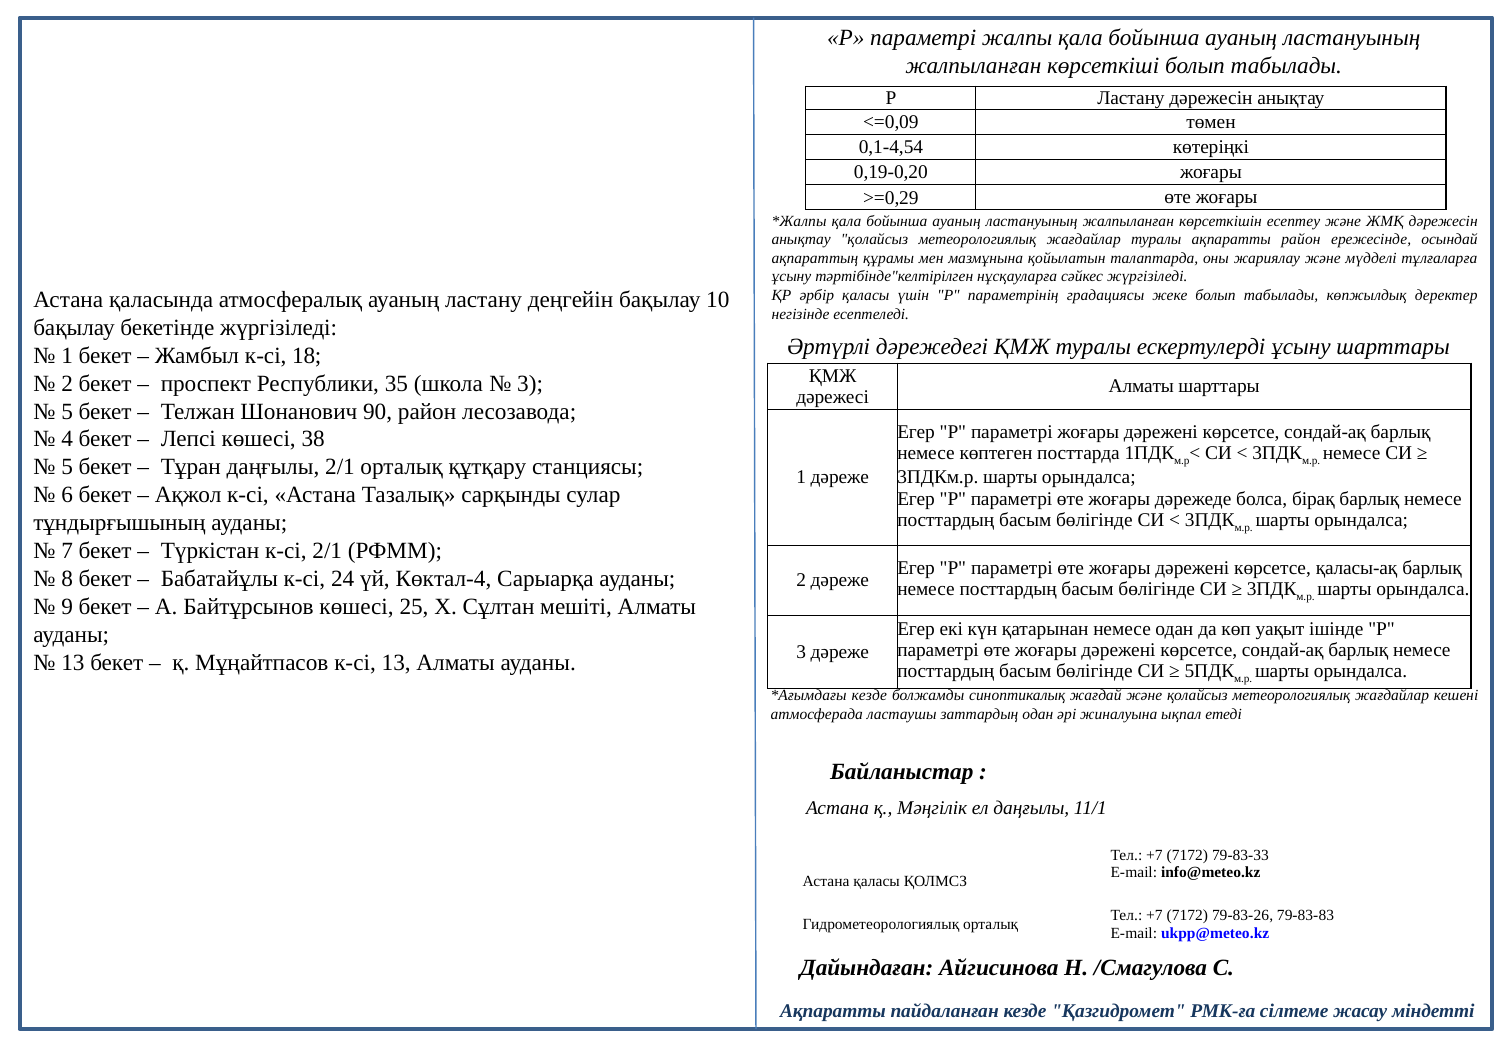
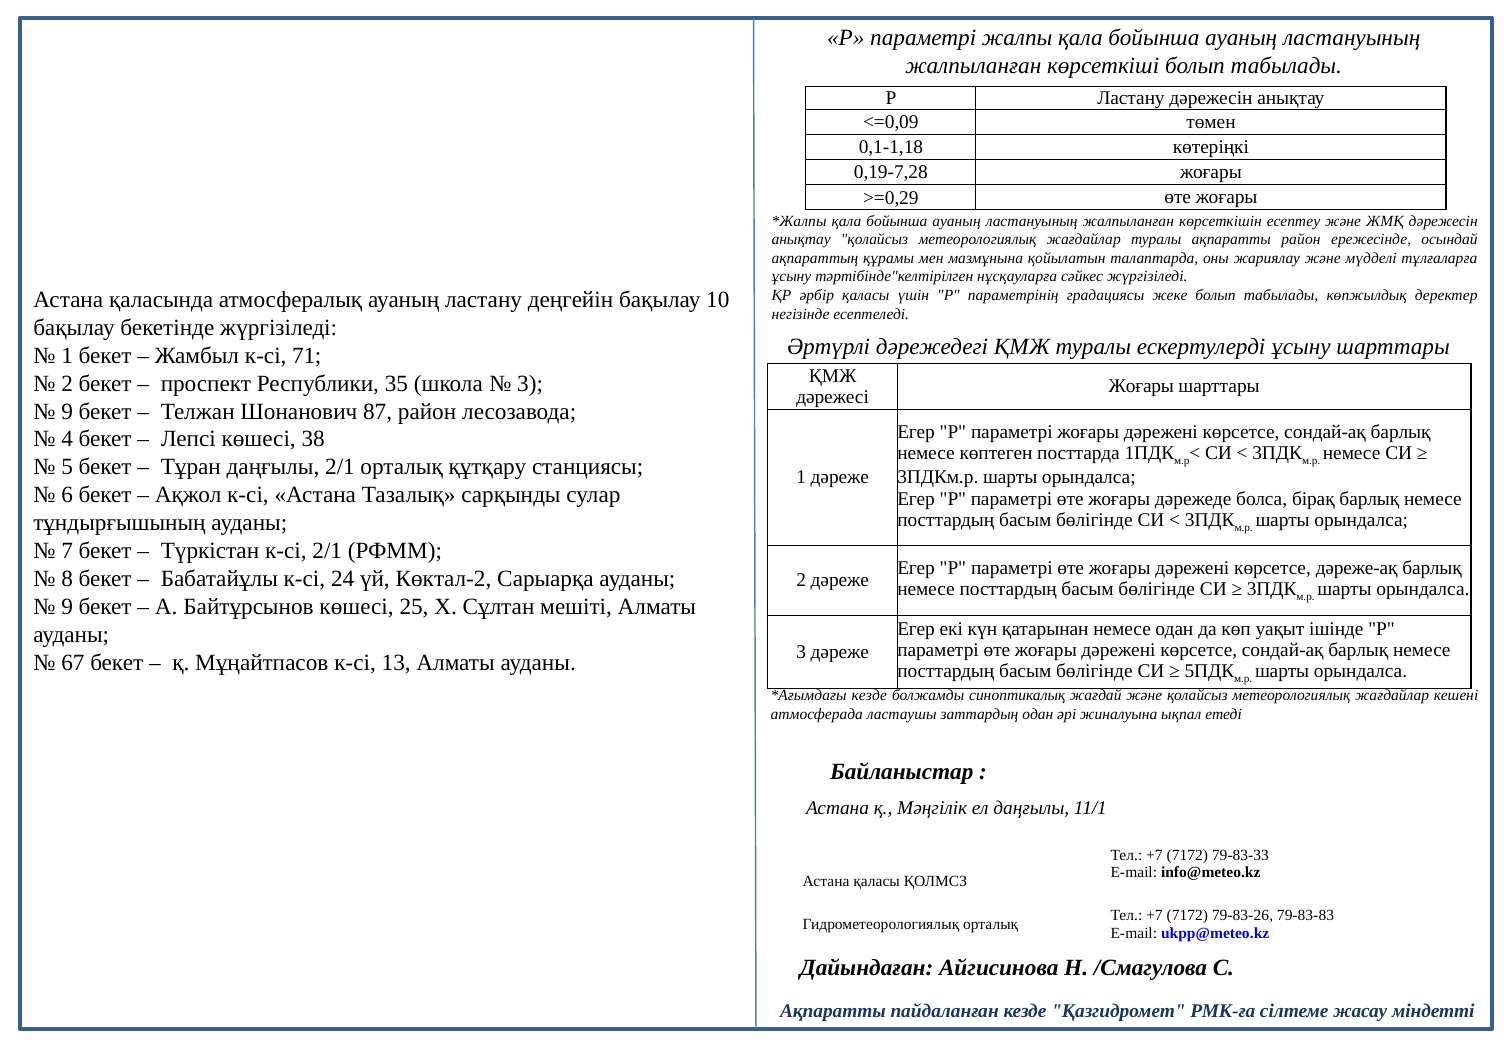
0,1-4,54: 0,1-4,54 -> 0,1-1,18 (891, 147)
0,19-0,20: 0,19-0,20 -> 0,19-7,28 (891, 172)
18: 18 -> 71 (307, 355)
Алматы: Алматы -> Жоғары (1141, 386)
5: 5 -> 9 (67, 411)
90: 90 -> 87 (378, 411)
қаласы-ақ: қаласы-ақ -> дәреже-ақ (1357, 568)
Көктал-4: Көктал-4 -> Көктал-2 (443, 579)
13: 13 -> 67 (73, 662)
